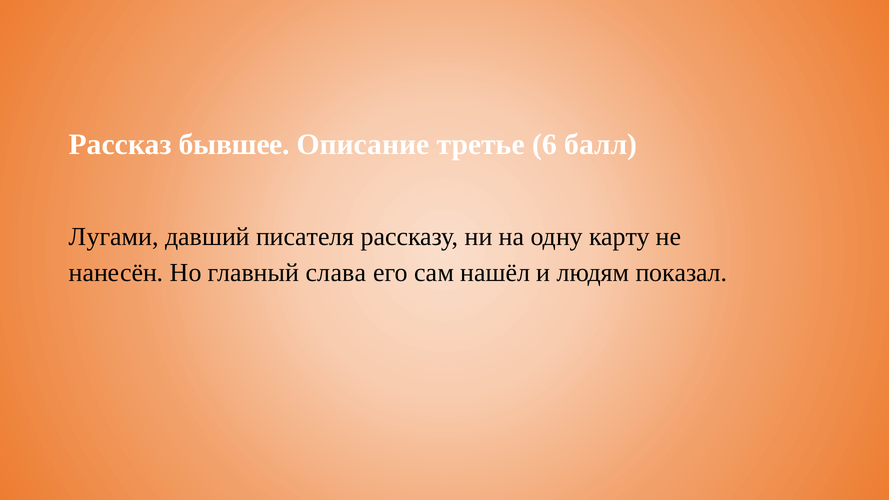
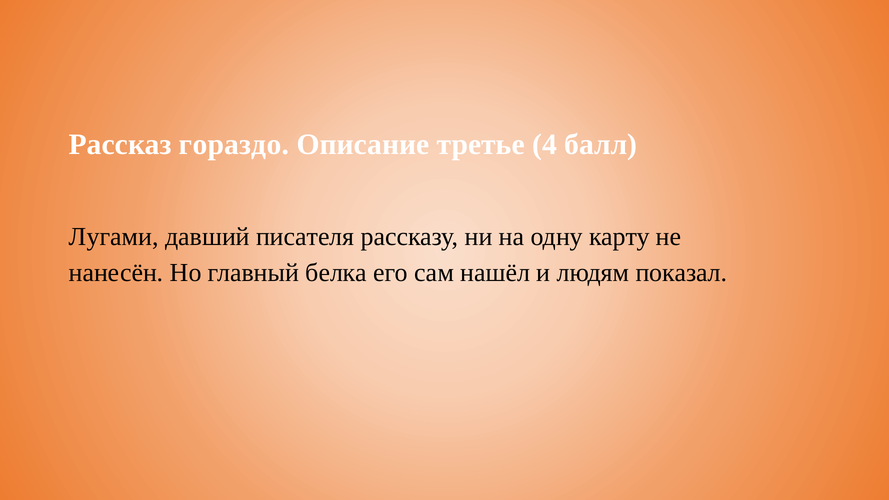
бывшее: бывшее -> гораздо (234, 145)
6: 6 -> 4 (545, 145)
слава: слава -> белка (336, 272)
